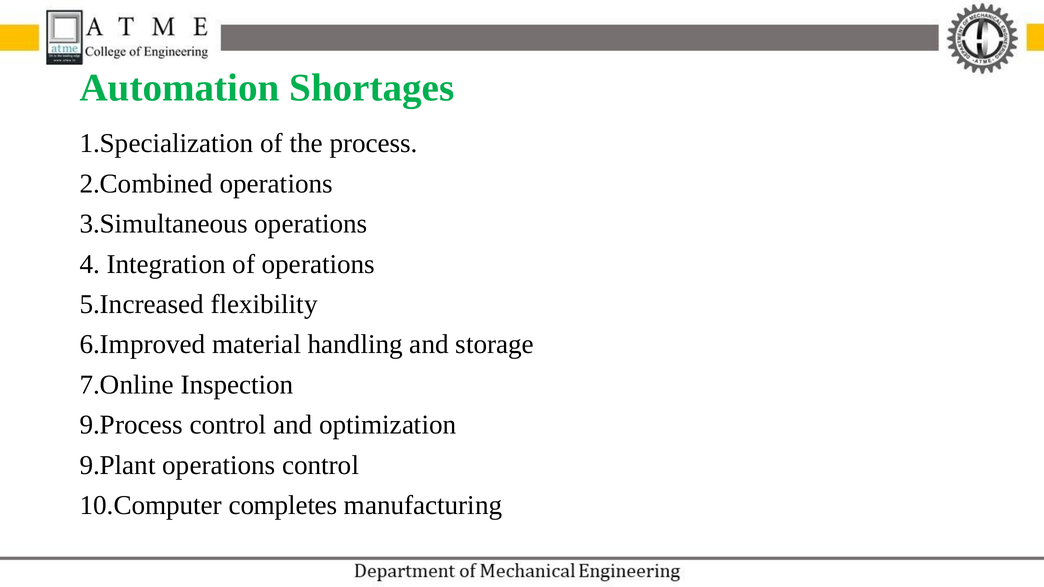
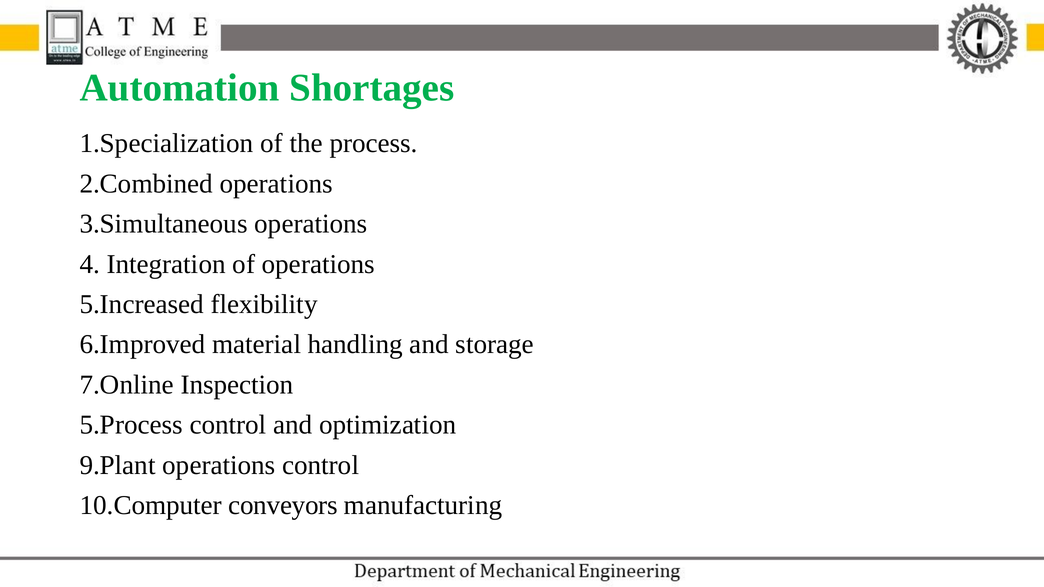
9.Process: 9.Process -> 5.Process (131, 425)
completes: completes -> conveyors (283, 506)
